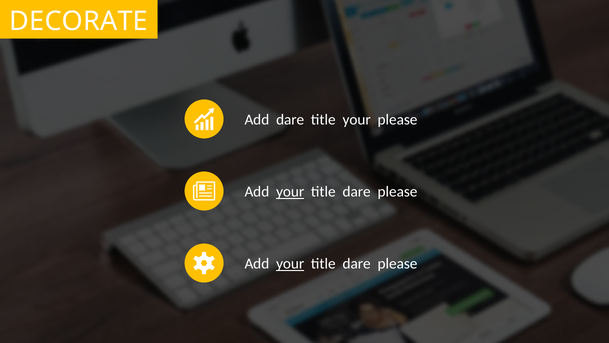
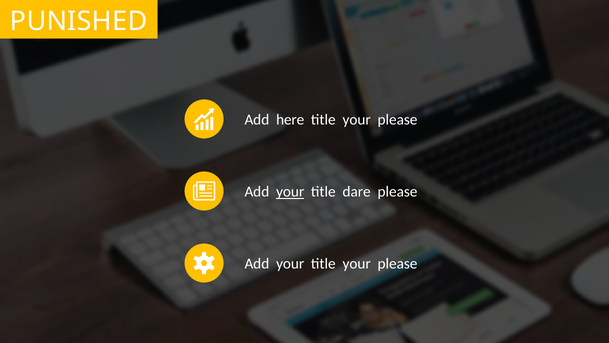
DECORATE: DECORATE -> PUNISHED (79, 21)
Add dare: dare -> here (290, 120)
your underline: present -> none (290, 264)
dare: dare -> your (357, 264)
